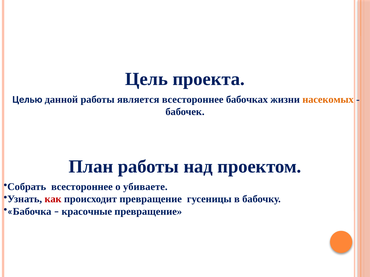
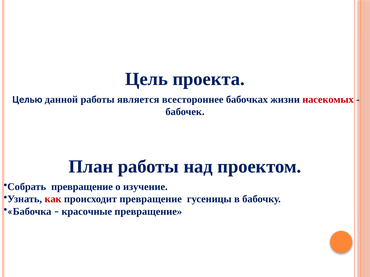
насекомых colour: orange -> red (328, 100)
Собрать всестороннее: всестороннее -> превращение (82, 187)
убиваете: убиваете -> изучение (145, 187)
